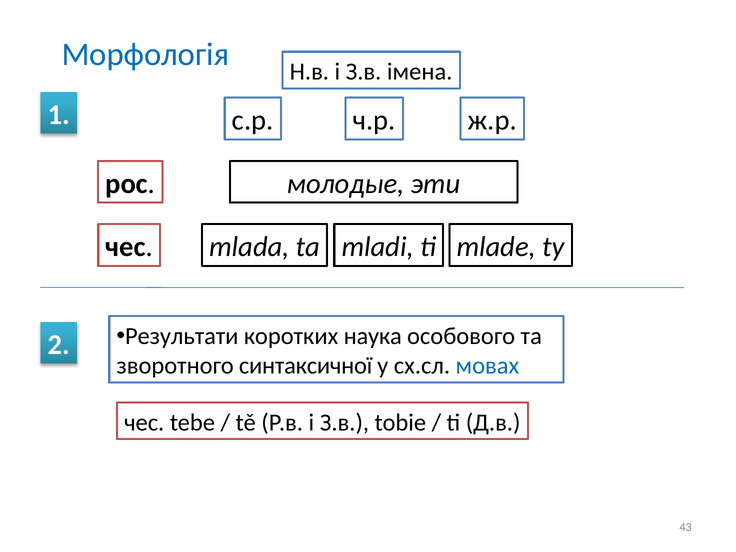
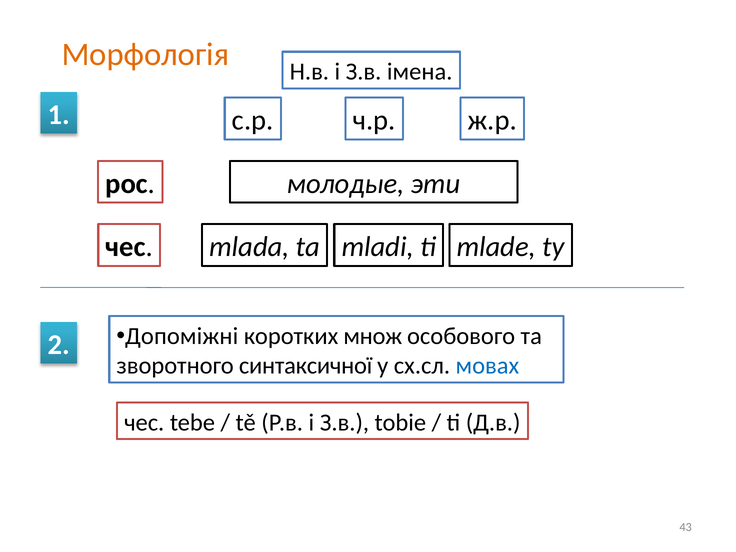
Морфологія colour: blue -> orange (145, 54)
Результати: Результати -> Допоміжні (182, 336)
наука: наука -> множ (373, 336)
